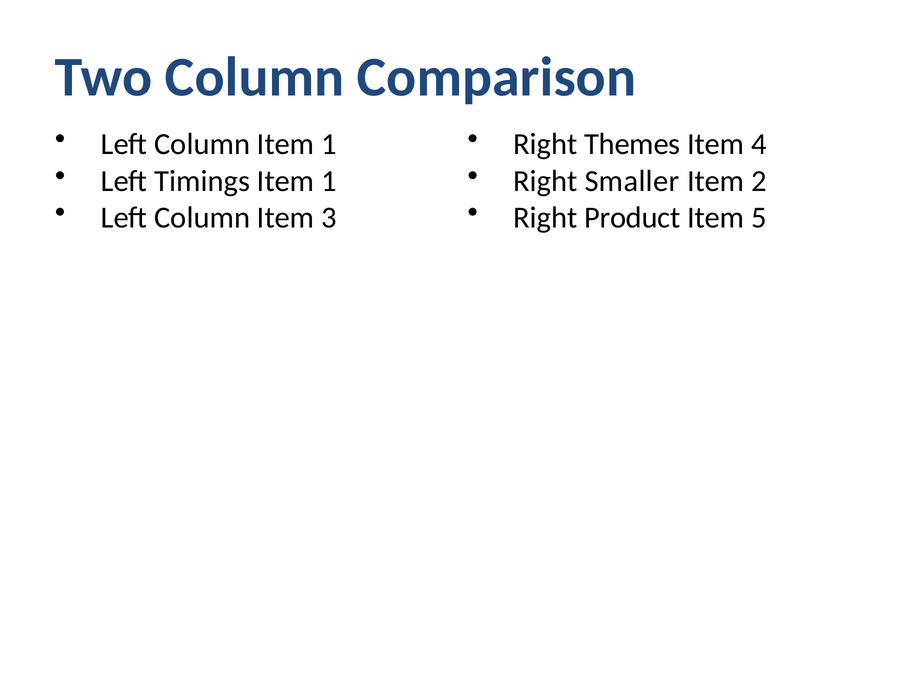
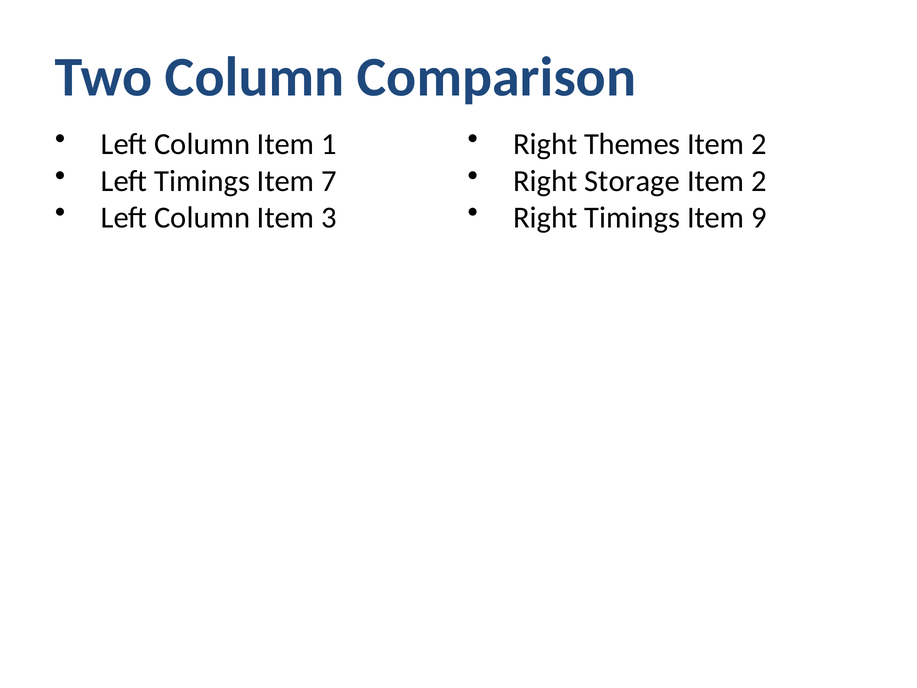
4: 4 -> 2 (759, 144)
1: 1 -> 7 (329, 181)
Smaller: Smaller -> Storage (632, 181)
Right Product: Product -> Timings (632, 218)
5: 5 -> 9 (759, 218)
